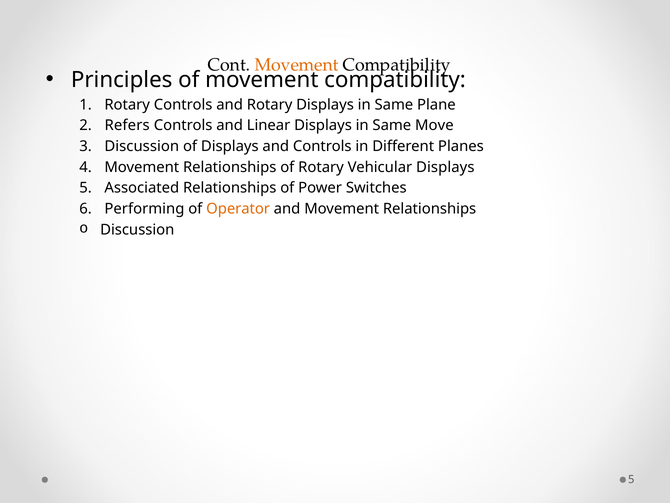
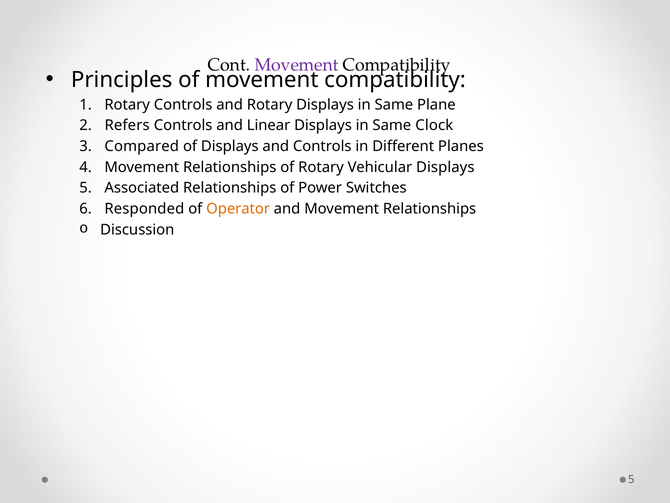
Movement colour: orange -> purple (297, 65)
Move: Move -> Clock (434, 125)
Discussion: Discussion -> Compared (142, 146)
Performing: Performing -> Responded (144, 209)
